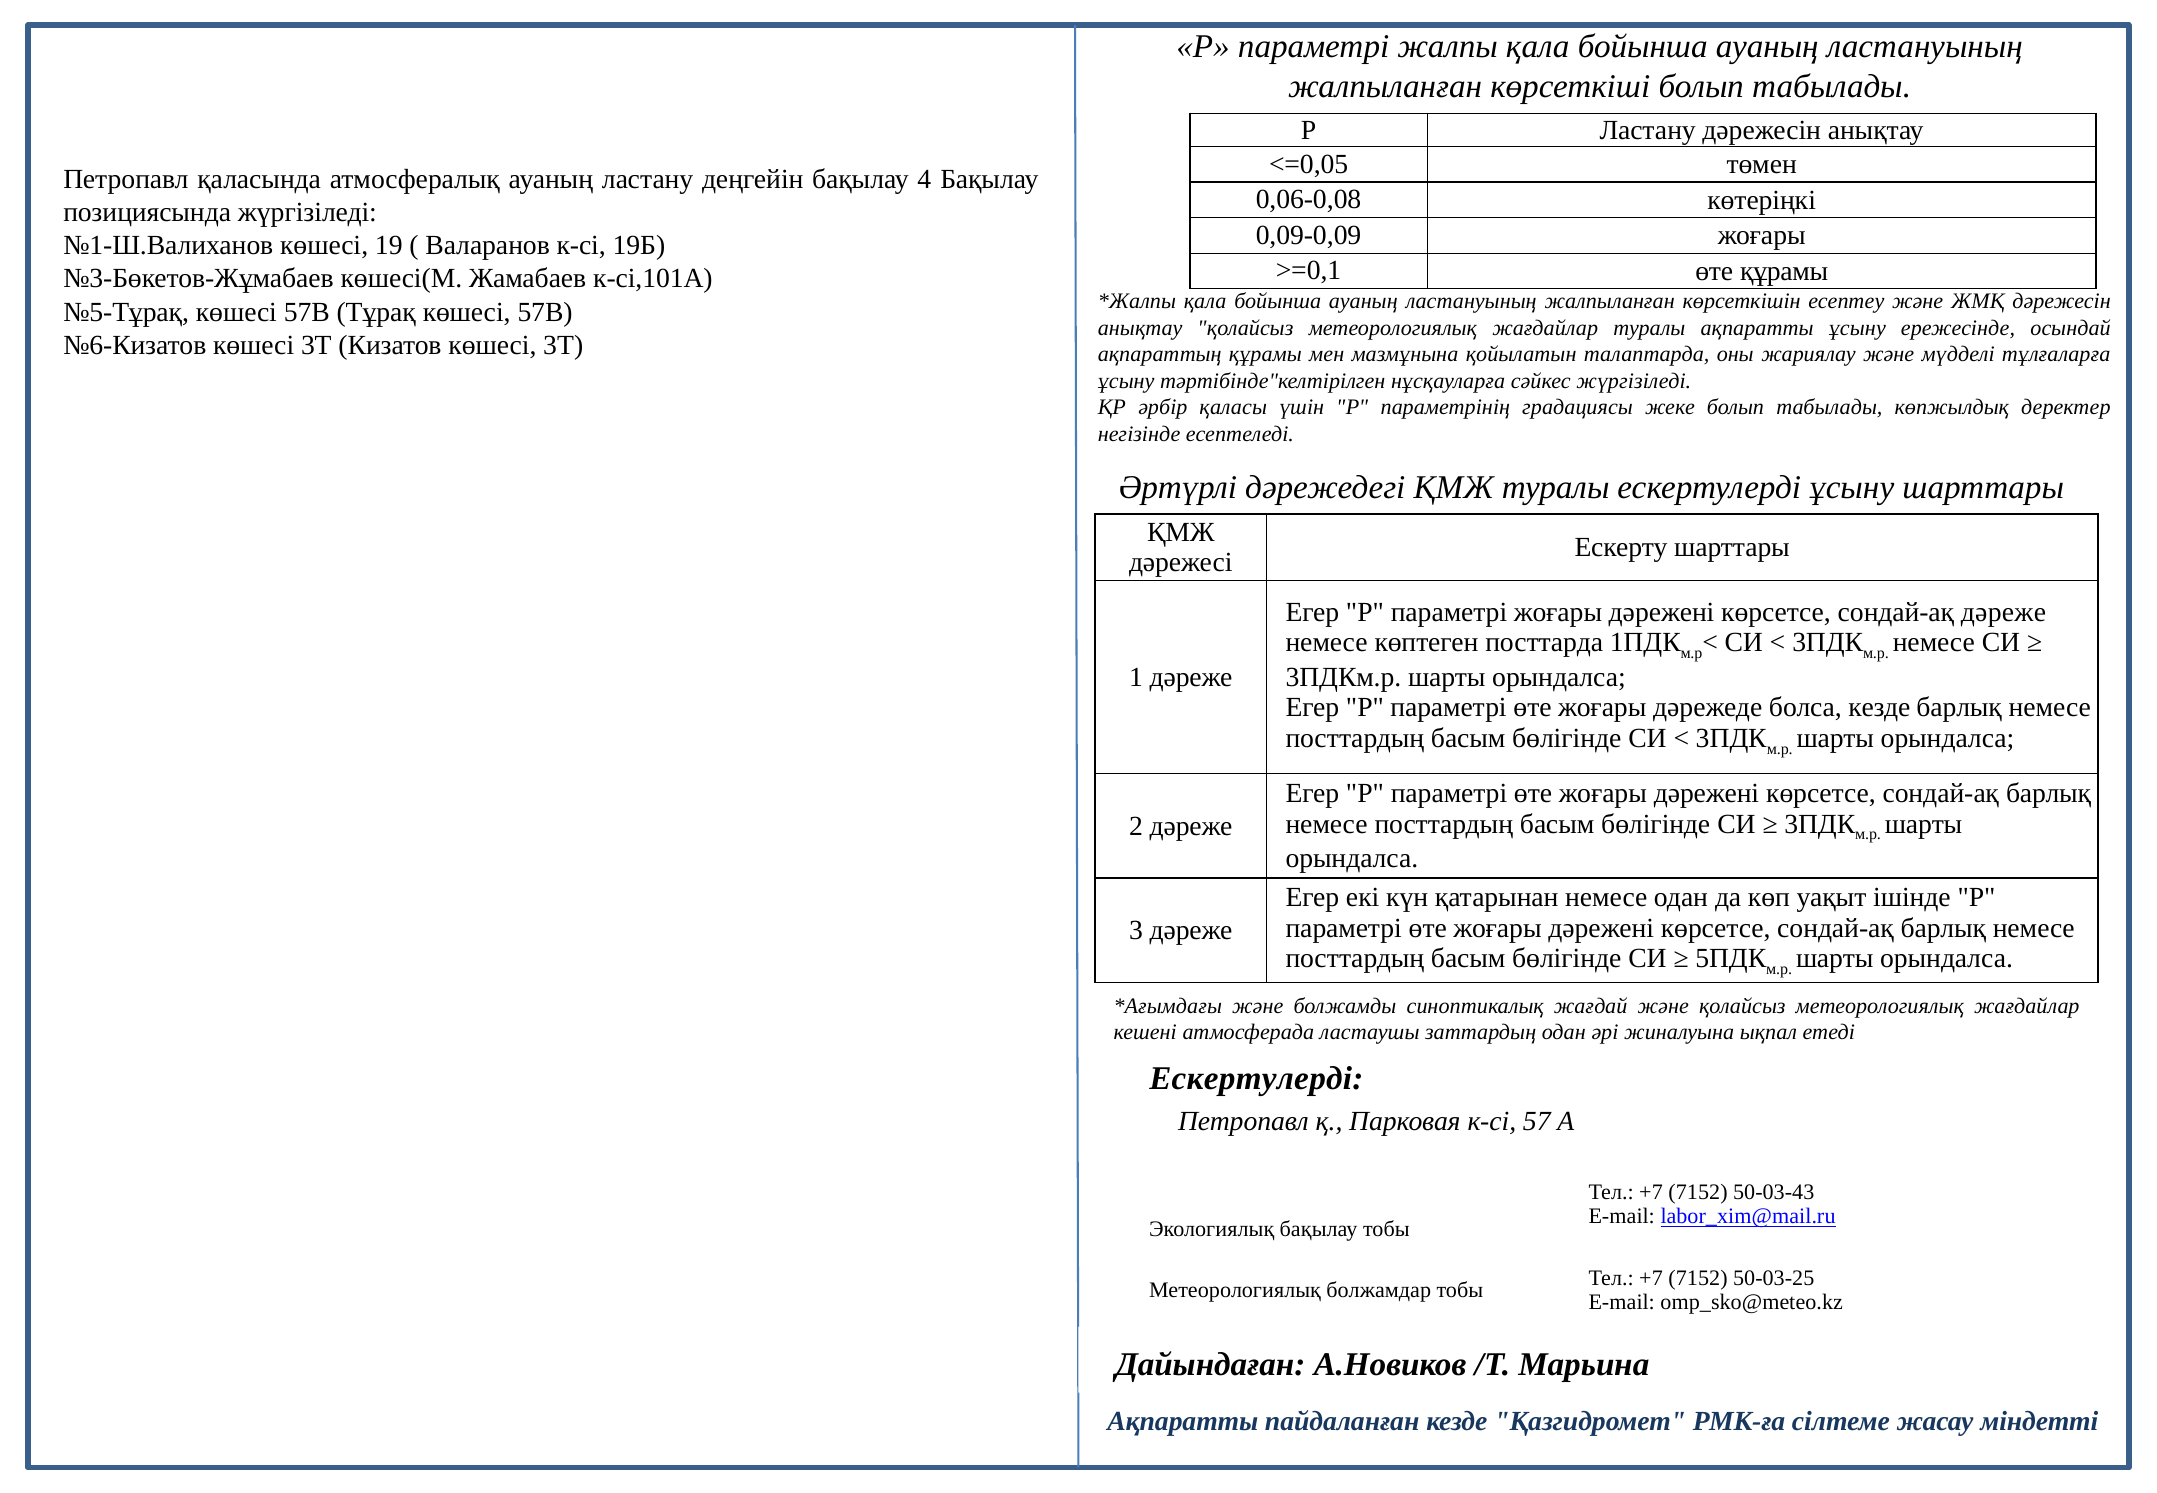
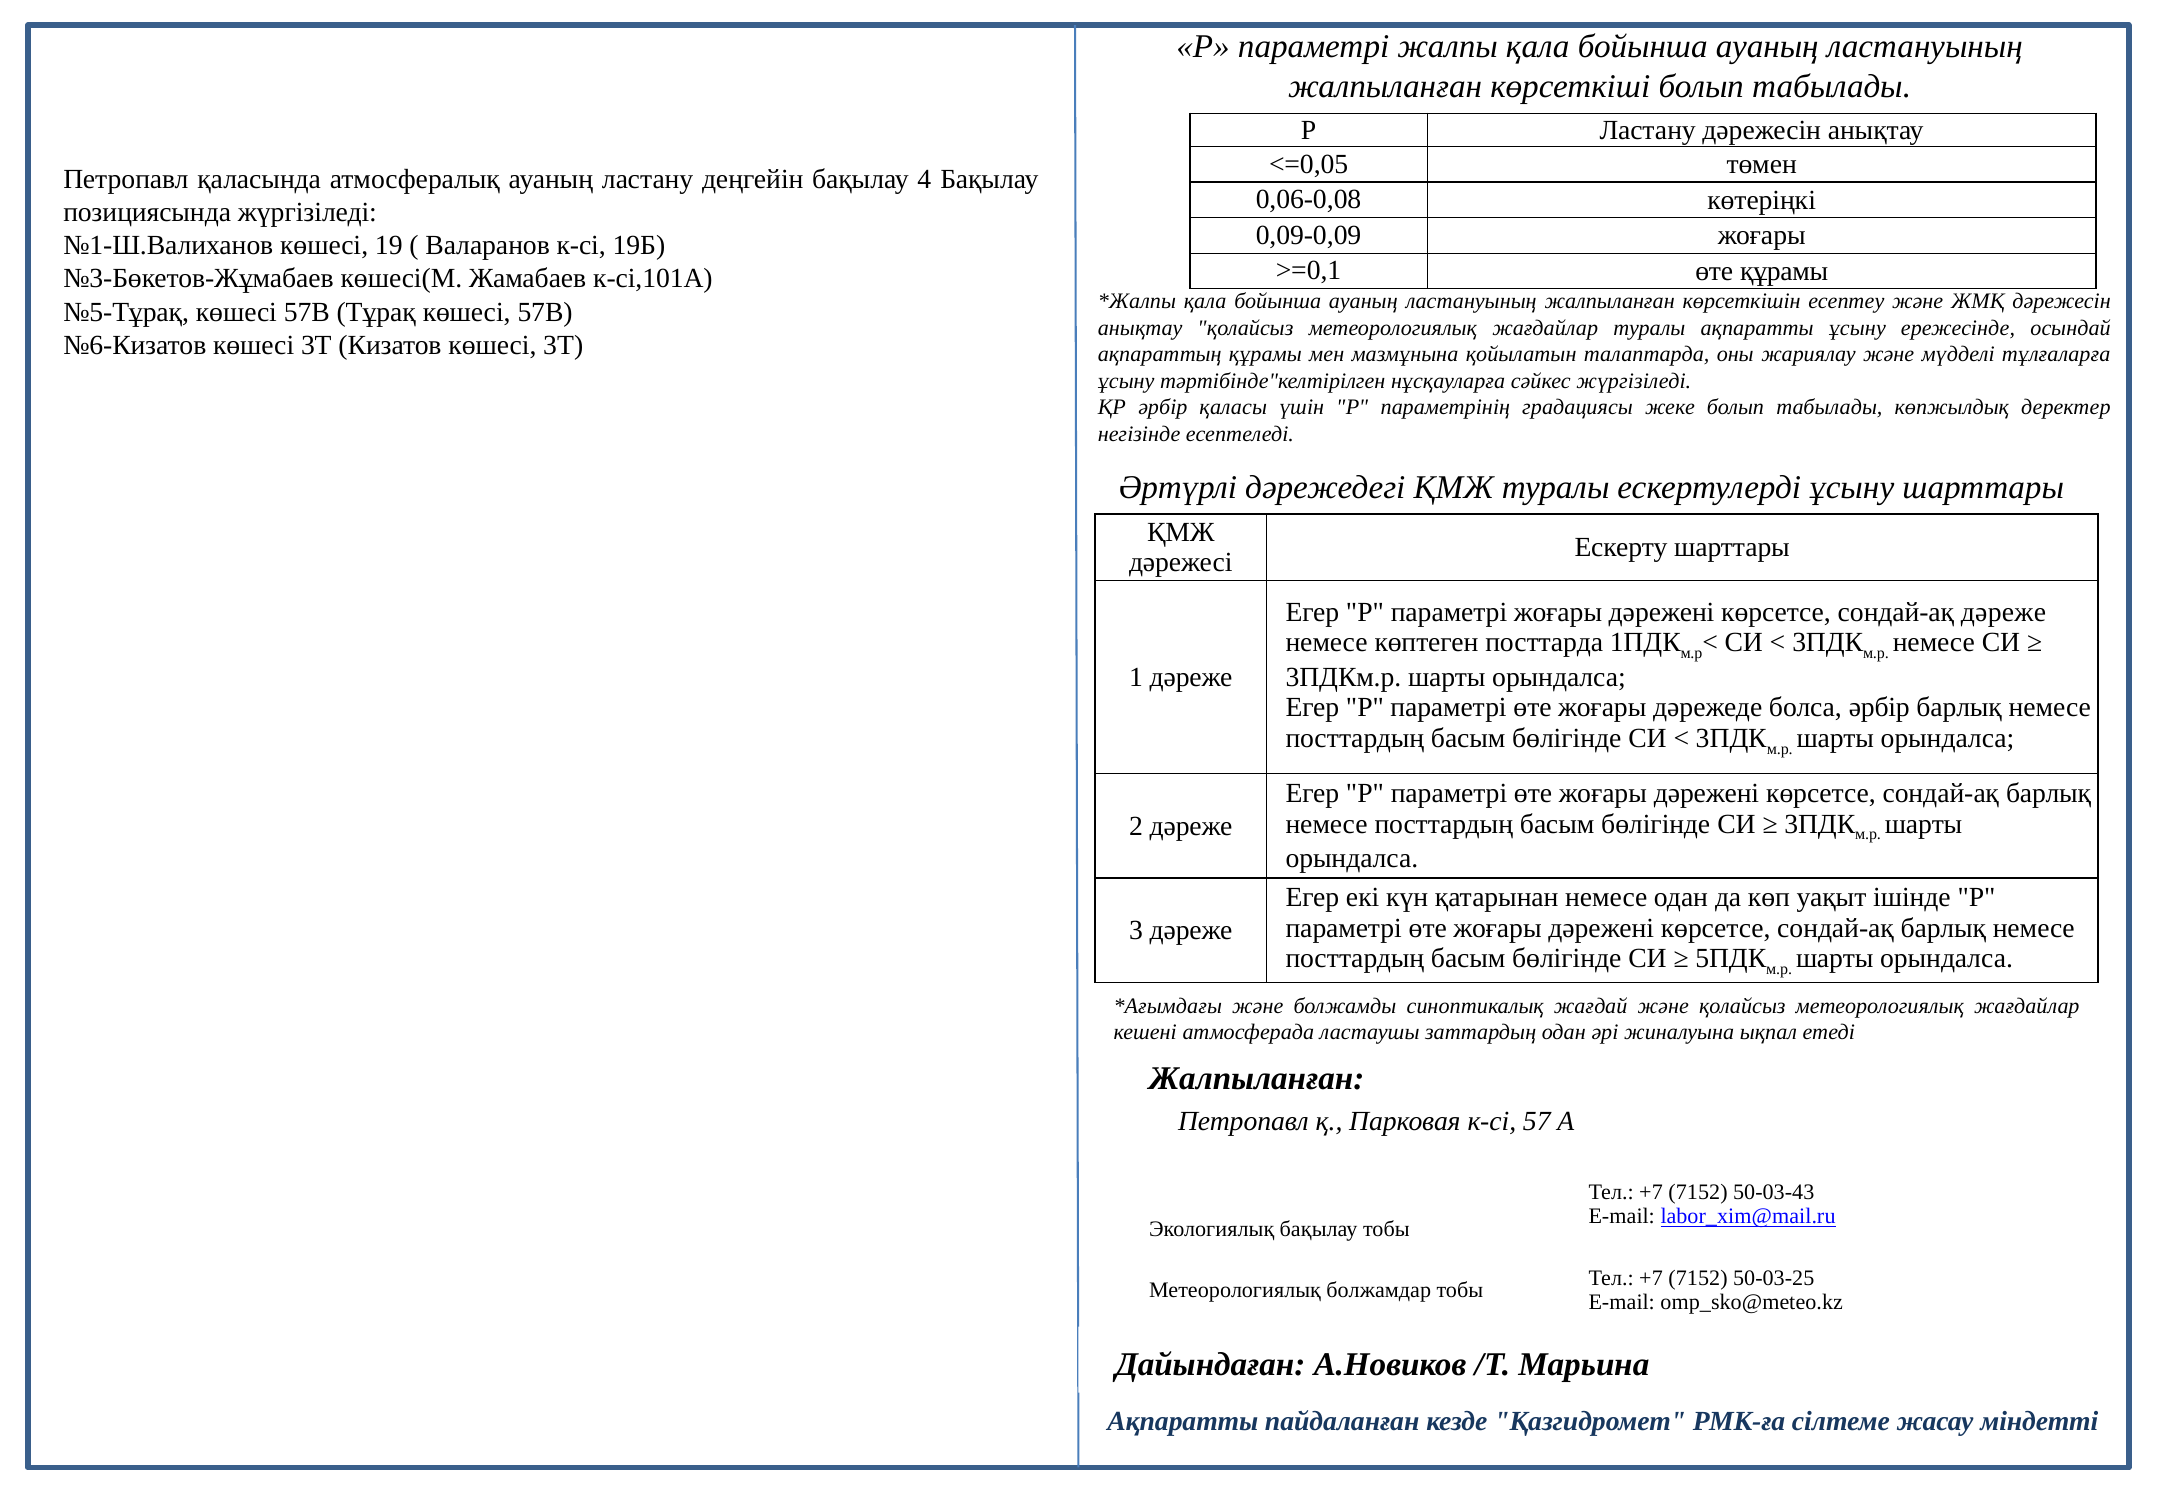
болса кезде: кезде -> әрбір (1879, 708)
Ескертулерді: Ескертулерді -> Жалпыланған (1257, 1079)
